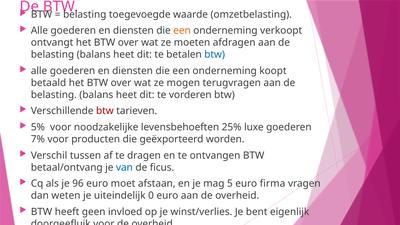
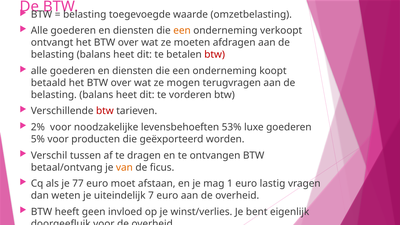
btw colour: blue -> red (215, 55)
5%: 5% -> 2% (38, 127)
25%: 25% -> 53% (232, 127)
7%: 7% -> 5% (38, 139)
van colour: blue -> orange (124, 167)
96: 96 -> 77 (78, 184)
5: 5 -> 1 (230, 184)
firma: firma -> lastig (273, 184)
0: 0 -> 7 (151, 196)
